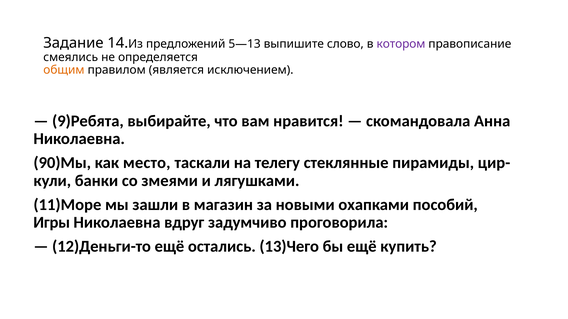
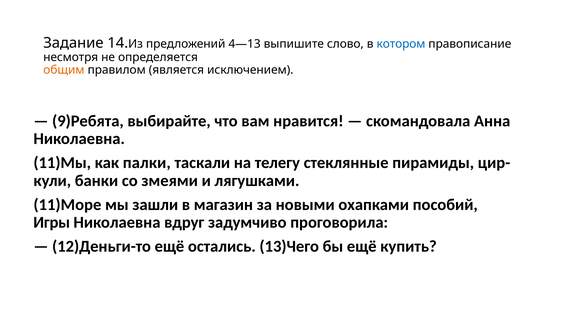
5—13: 5—13 -> 4—13 (245, 44)
котором colour: purple -> blue (401, 44)
смеялись: смеялись -> несмотря (71, 57)
90)Мы: 90)Мы -> 11)Мы (62, 163)
место: место -> палки (147, 163)
